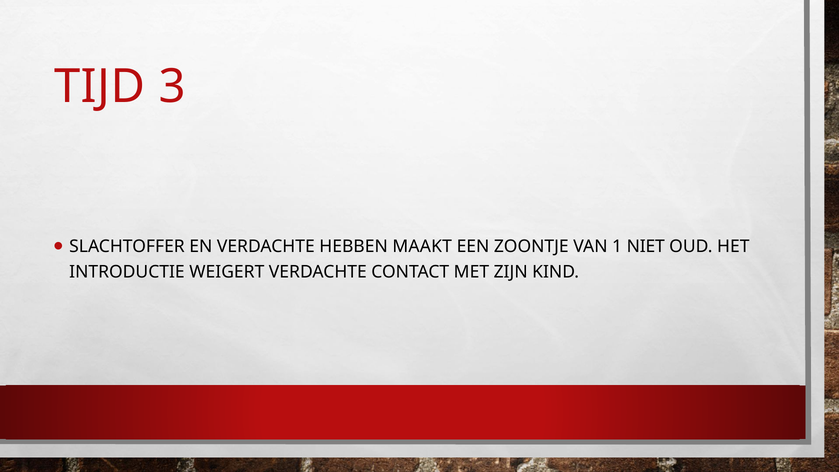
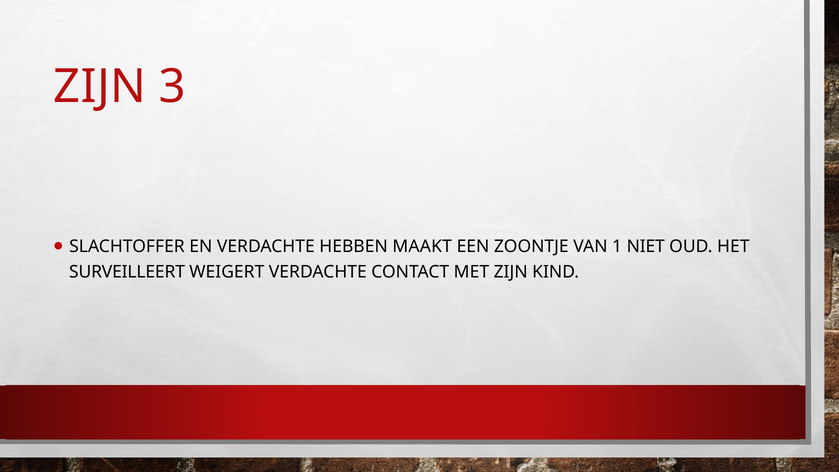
TIJD: TIJD -> ZIJN (100, 87)
INTRODUCTIE: INTRODUCTIE -> SURVEILLEERT (127, 272)
